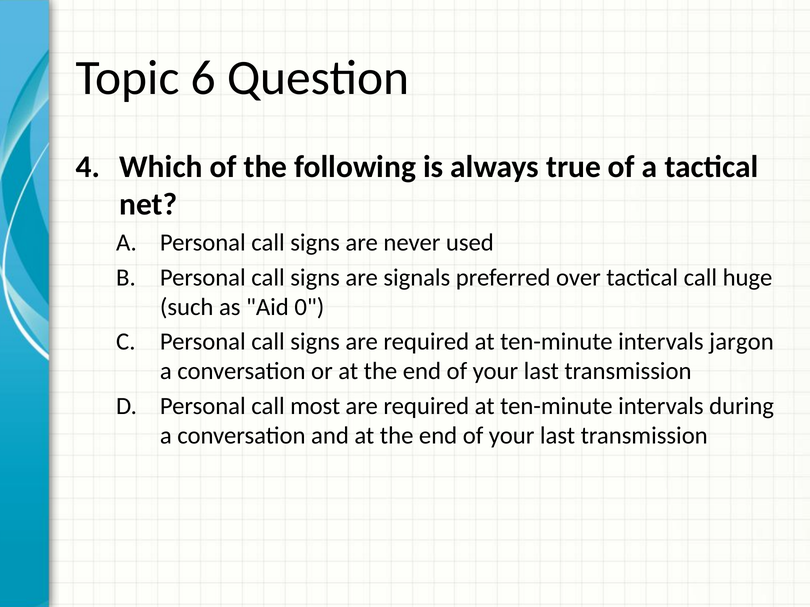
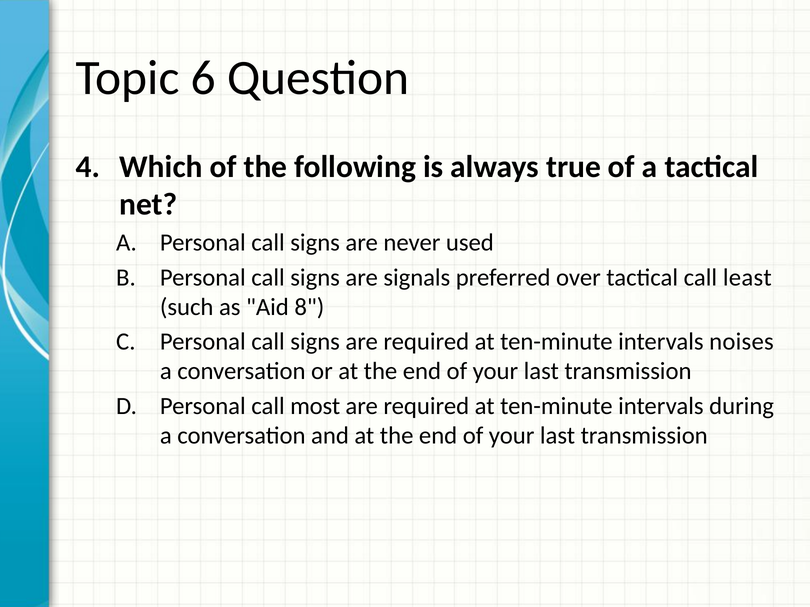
huge: huge -> least (747, 278)
0: 0 -> 8 (309, 307)
jargon: jargon -> noises (741, 342)
